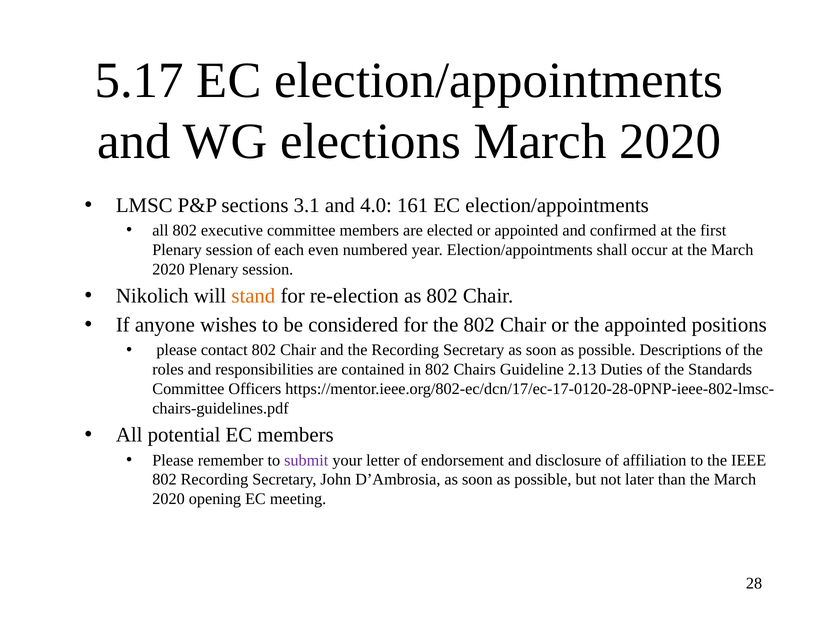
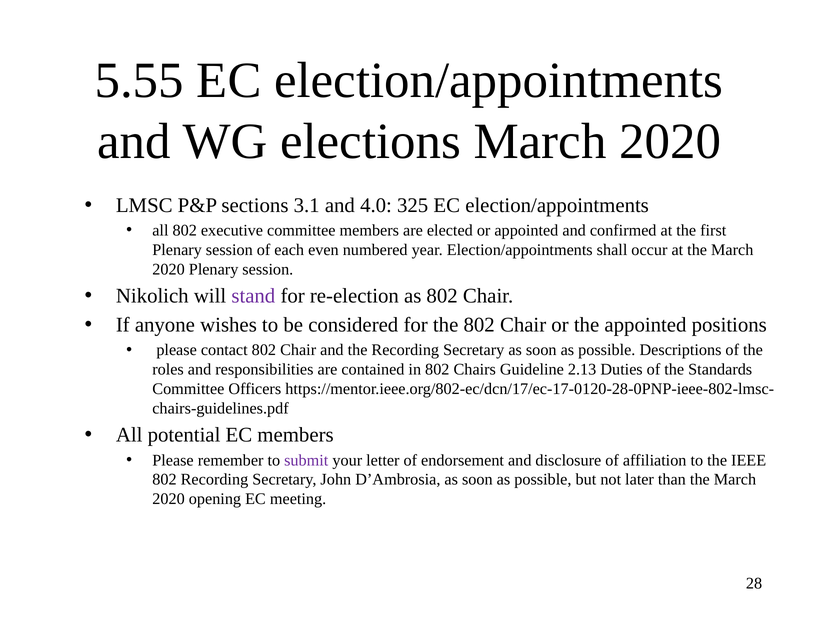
5.17: 5.17 -> 5.55 (139, 81)
161: 161 -> 325 (413, 206)
stand colour: orange -> purple (253, 296)
